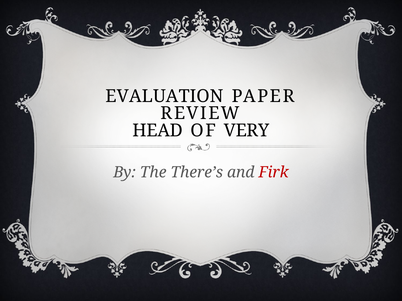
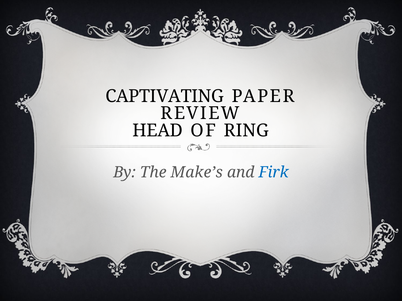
EVALUATION: EVALUATION -> CAPTIVATING (165, 96)
VERY: VERY -> RING (246, 131)
There’s: There’s -> Make’s (197, 173)
Firk colour: red -> blue (274, 173)
